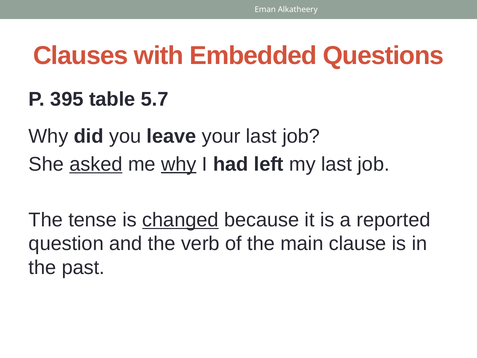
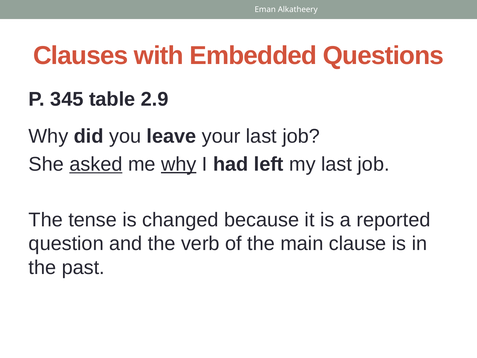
395: 395 -> 345 (67, 99)
5.7: 5.7 -> 2.9 (155, 99)
changed underline: present -> none (180, 220)
